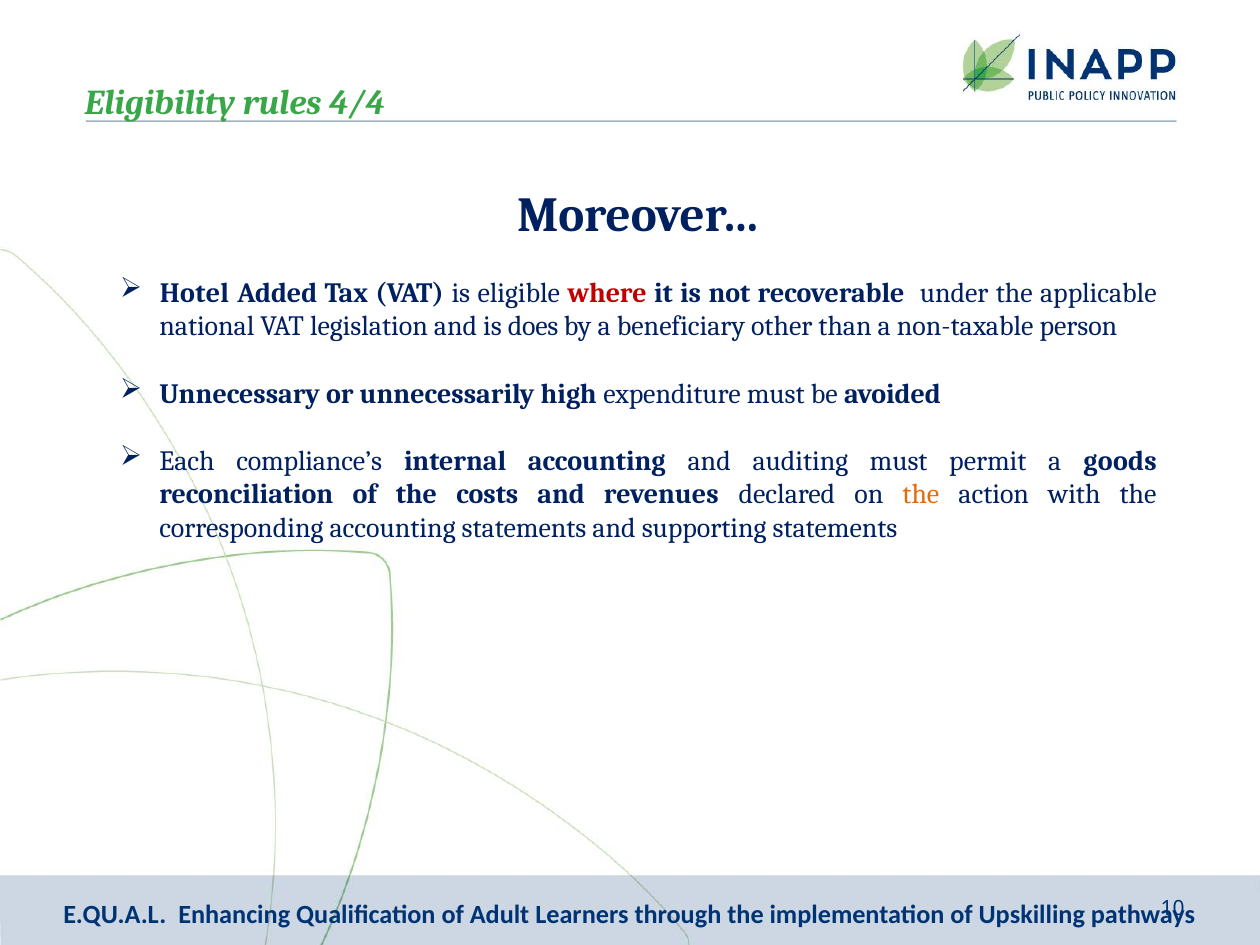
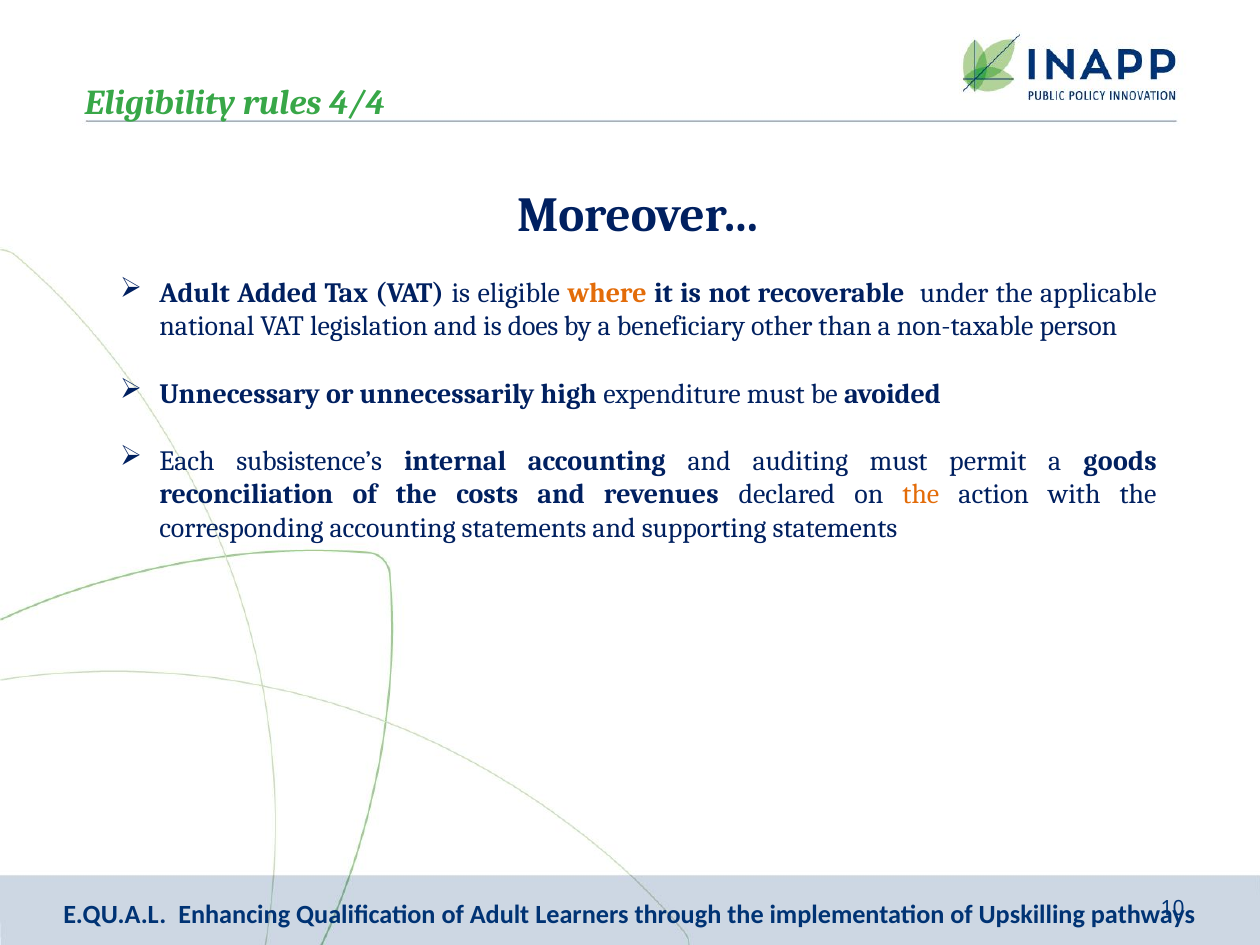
Hotel: Hotel -> Adult (195, 293)
where colour: red -> orange (607, 293)
compliance’s: compliance’s -> subsistence’s (309, 461)
